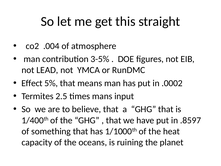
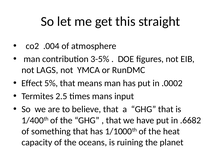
LEAD: LEAD -> LAGS (47, 70)
.8597: .8597 -> .6682 (191, 120)
